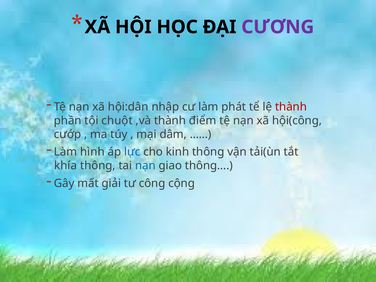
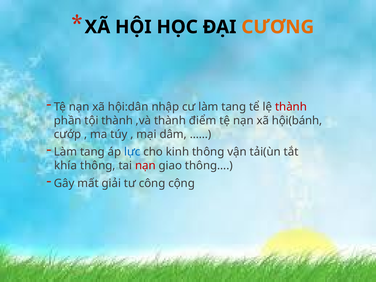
CƯƠNG colour: purple -> orange (278, 27)
cư làm phát: phát -> tang (234, 107)
tội chuột: chuột -> thành (117, 120)
hội(công: hội(công -> hội(bánh (297, 120)
hình: hình -> tang (92, 152)
nạn colour: blue -> red (145, 166)
